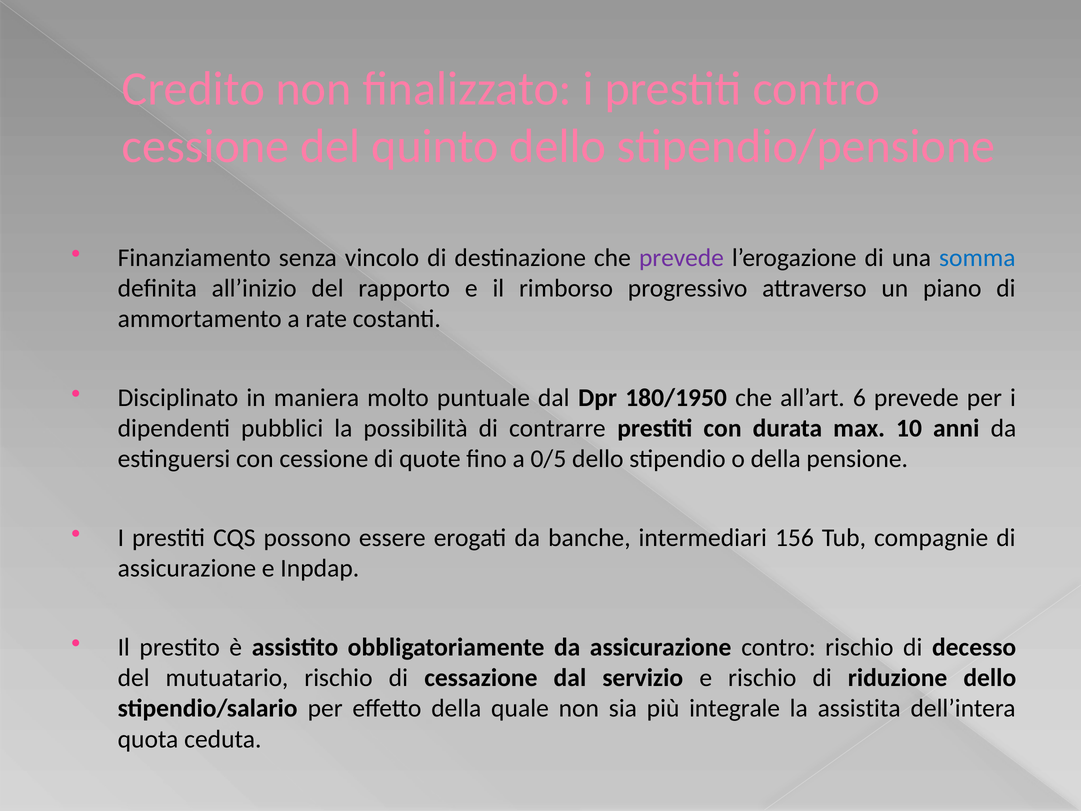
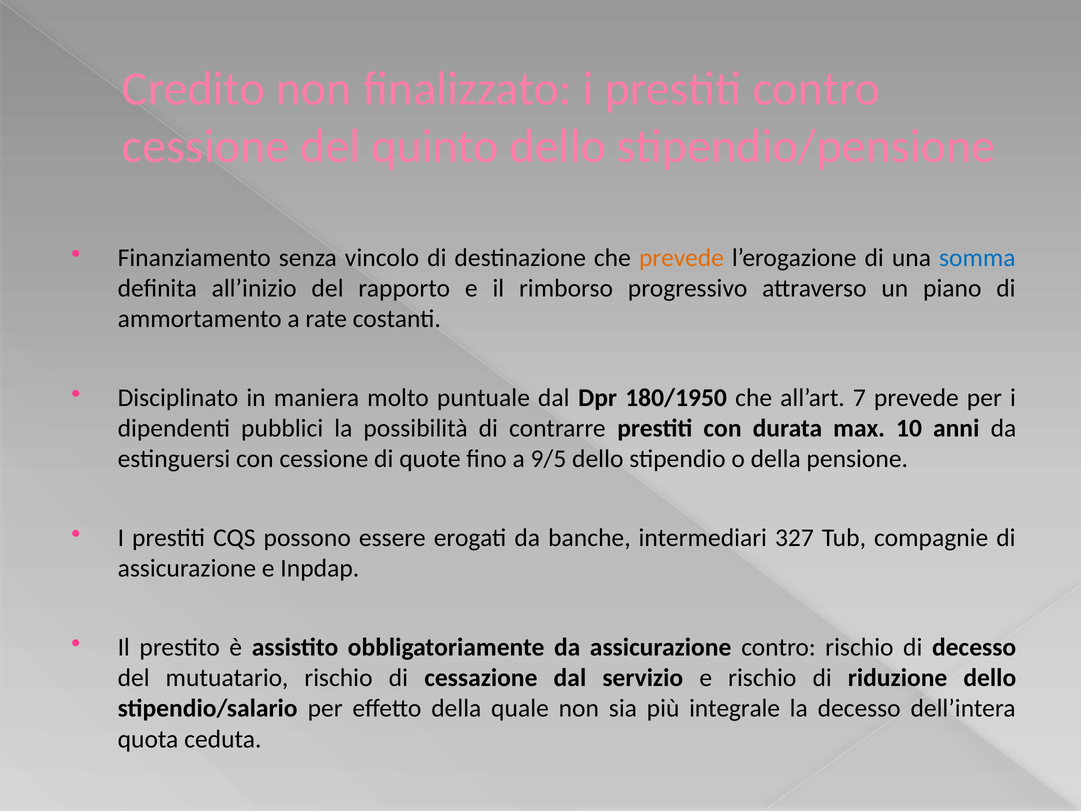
prevede colour: purple -> orange (681, 258)
6: 6 -> 7 (859, 398)
0/5: 0/5 -> 9/5 (548, 459)
156: 156 -> 327 (794, 538)
la assistita: assistita -> decesso (859, 708)
